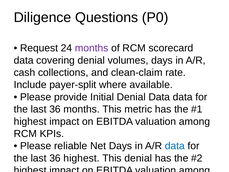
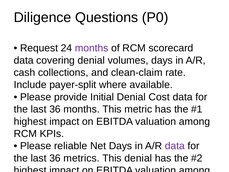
Denial Data: Data -> Cost (159, 97)
data colour: blue -> purple (175, 146)
36 highest: highest -> metrics (82, 158)
